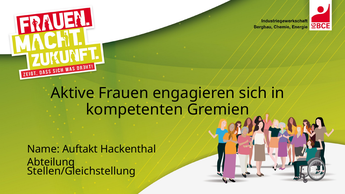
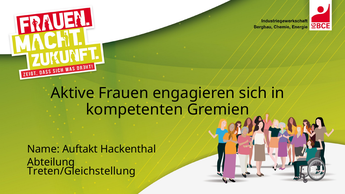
Stellen/Gleichstellung: Stellen/Gleichstellung -> Treten/Gleichstellung (81, 171)
